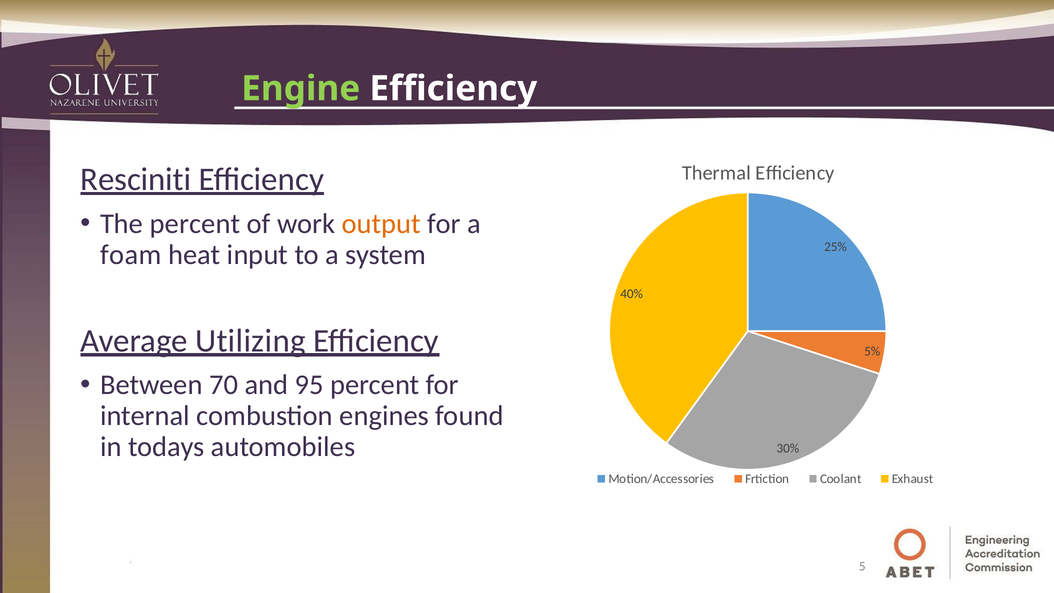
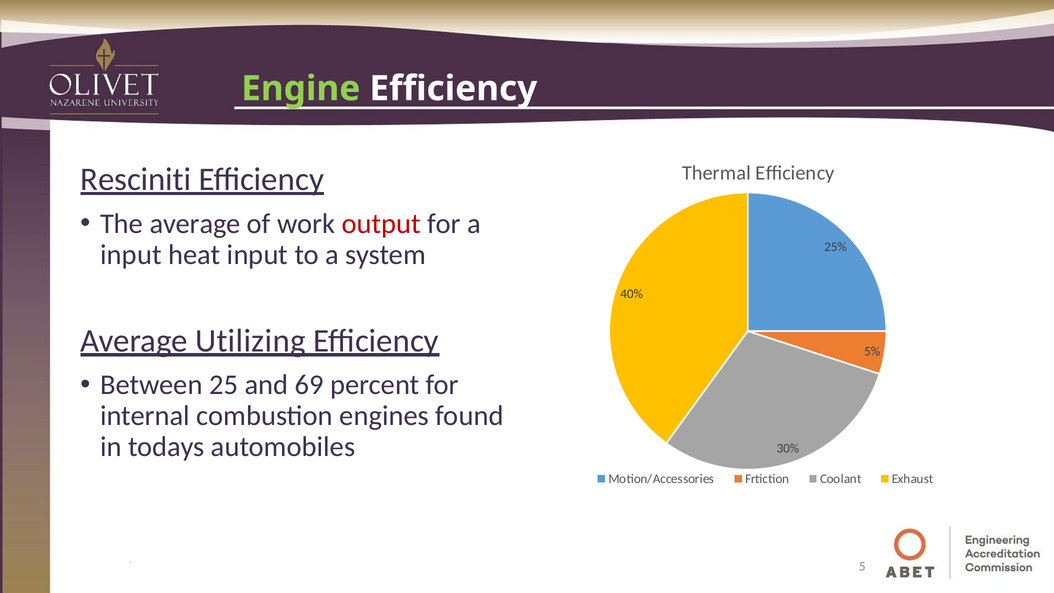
The percent: percent -> average (195, 224)
output colour: orange -> red (381, 224)
foam: foam -> input (131, 255)
70: 70 -> 25 (224, 385)
95: 95 -> 69 (309, 385)
